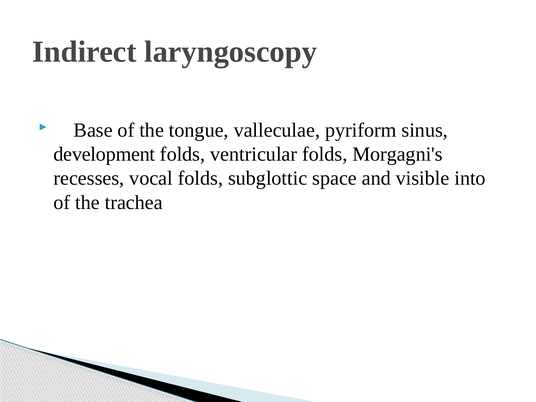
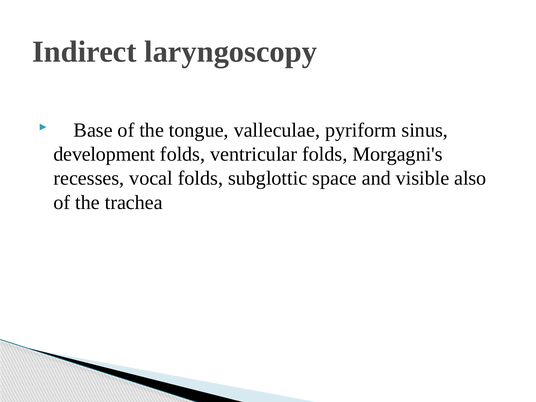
into: into -> also (470, 178)
